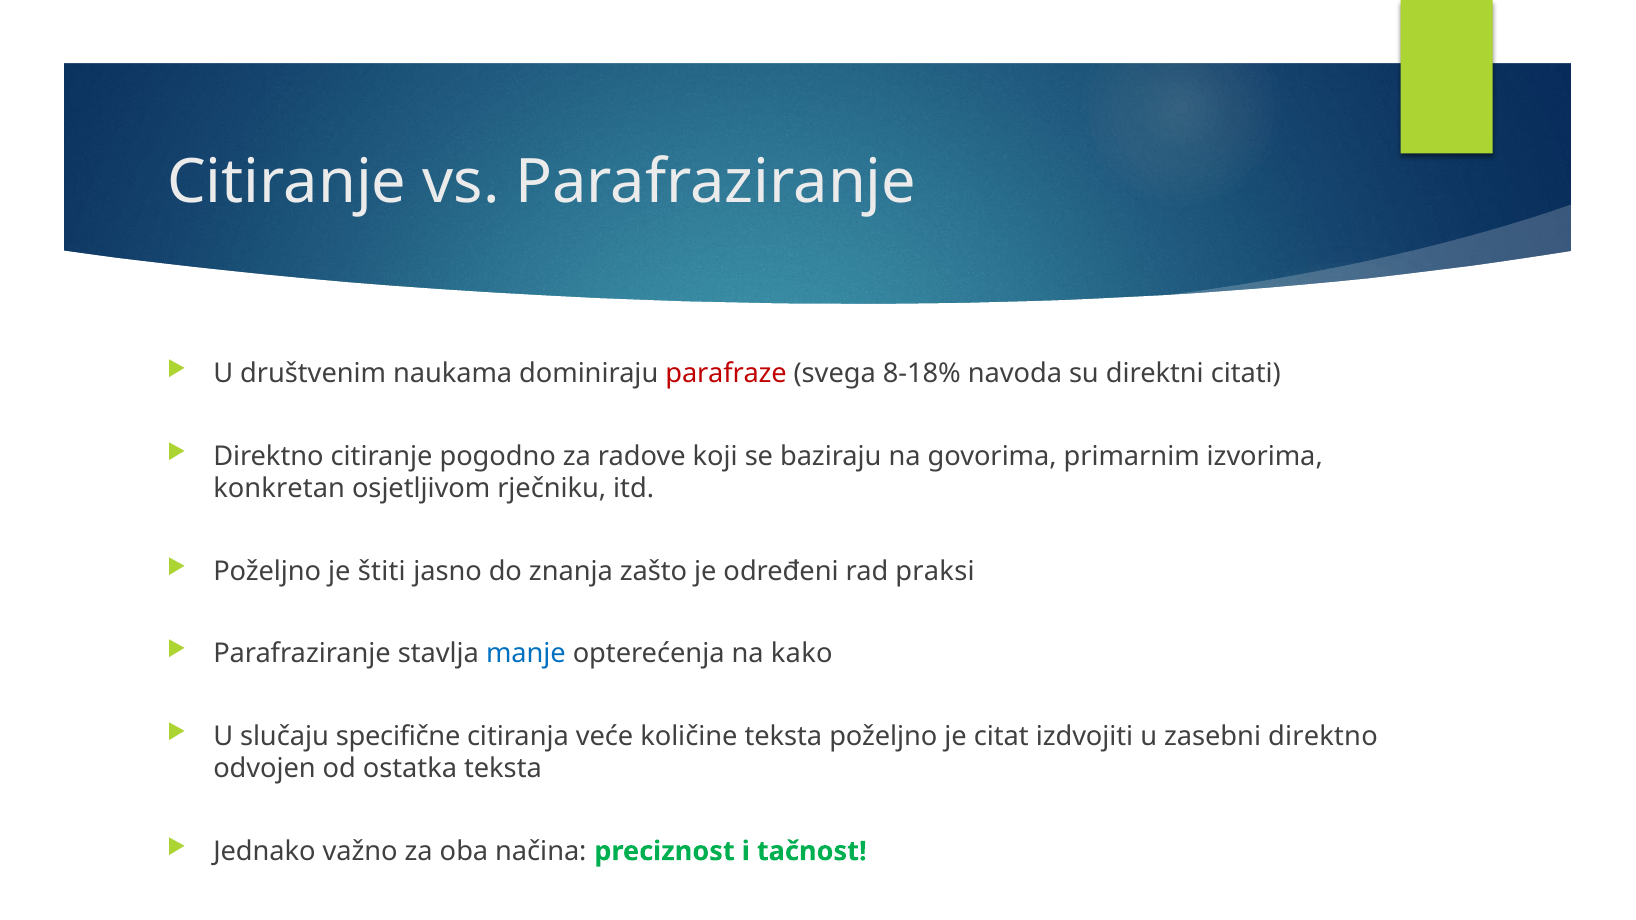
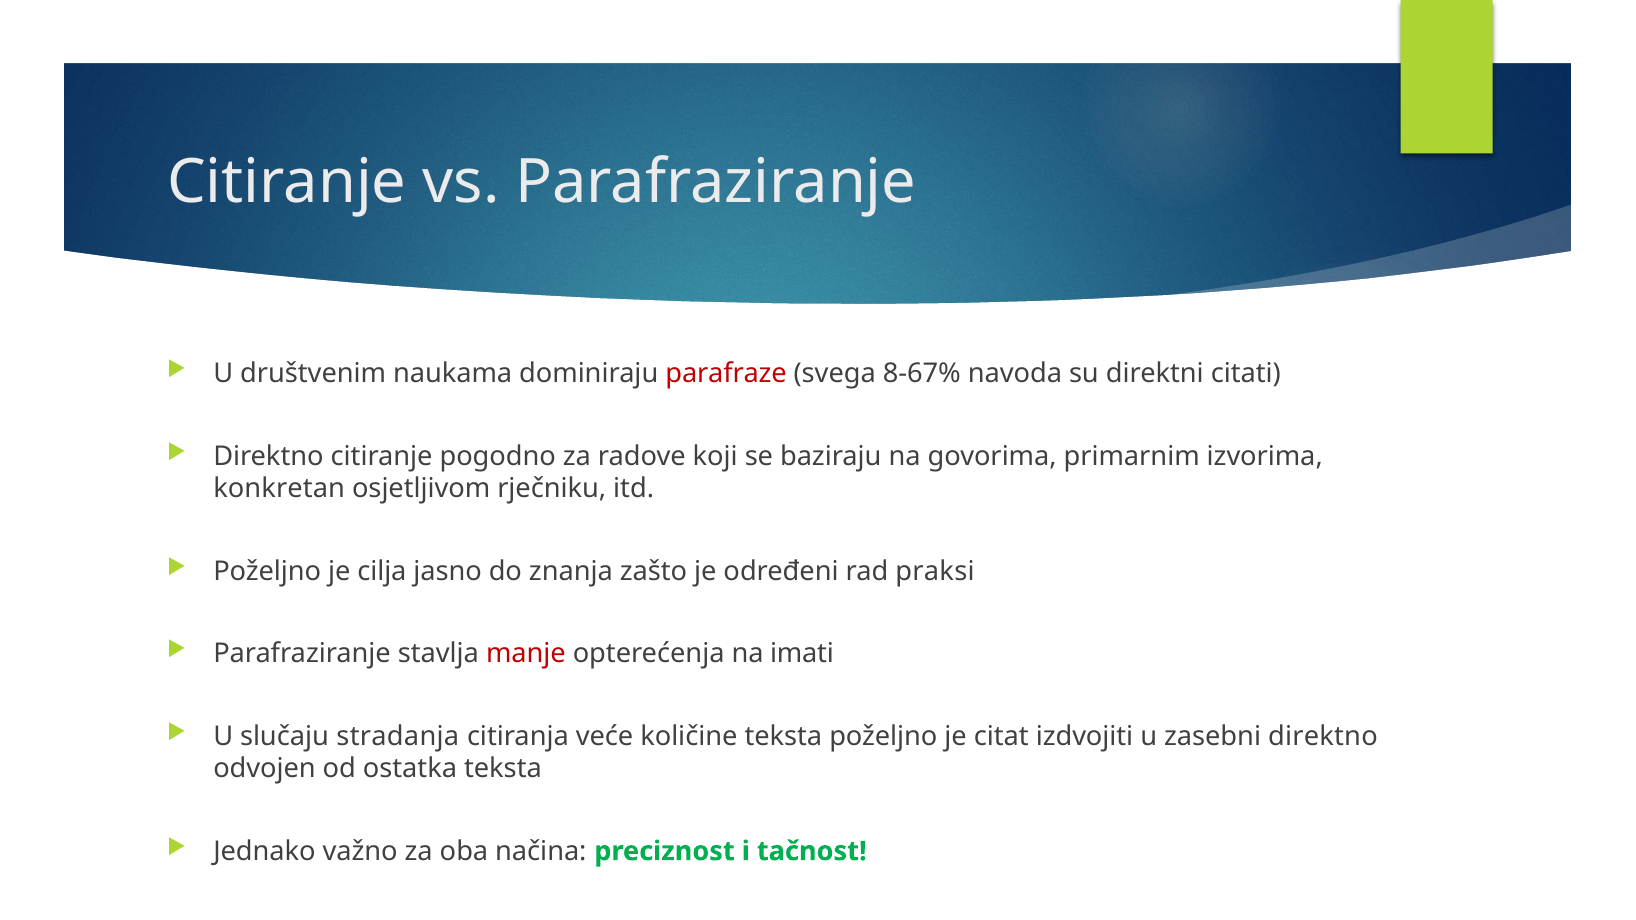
8-18%: 8-18% -> 8-67% (922, 374)
štiti: štiti -> cilja (382, 571)
manje colour: blue -> red (526, 654)
kako: kako -> imati (802, 654)
specifične: specifične -> stradanja (398, 736)
